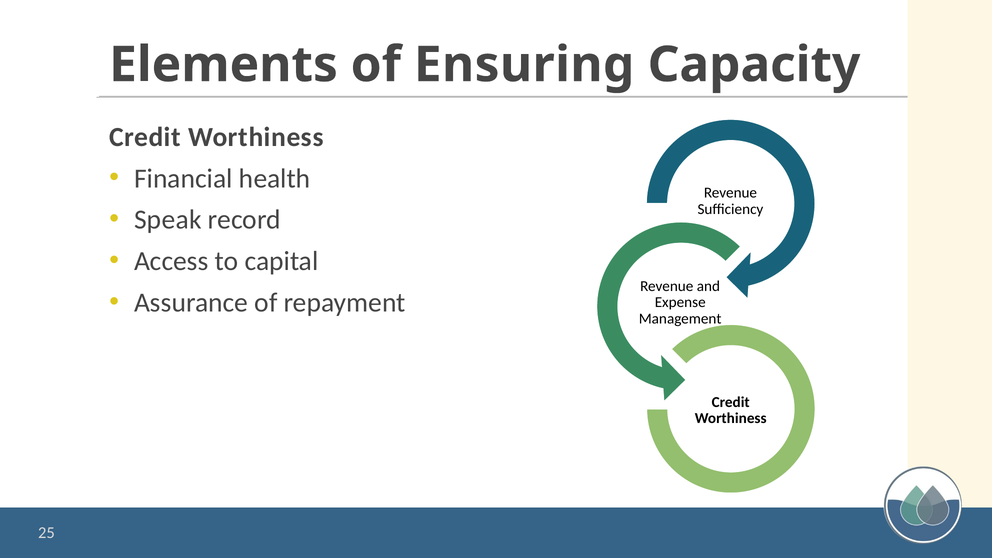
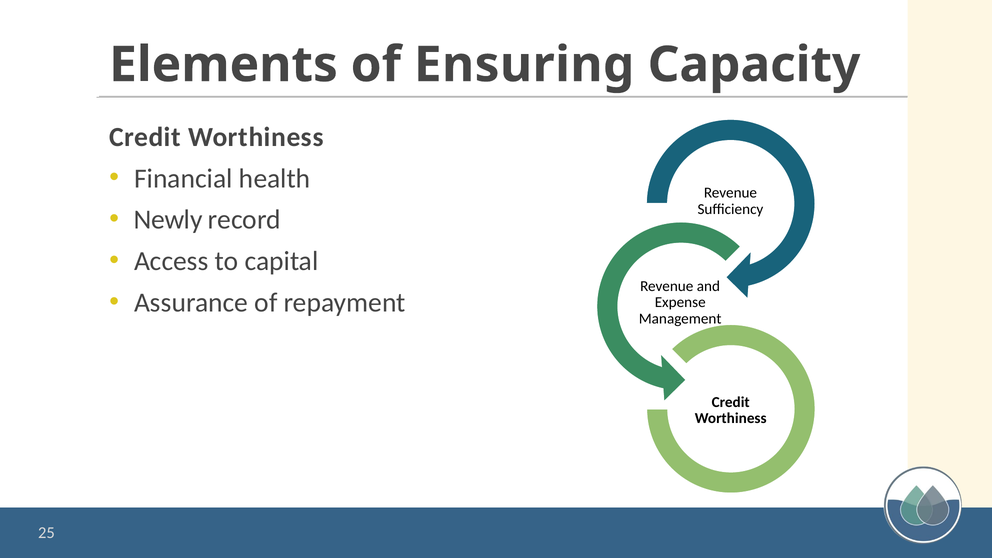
Speak: Speak -> Newly (168, 220)
